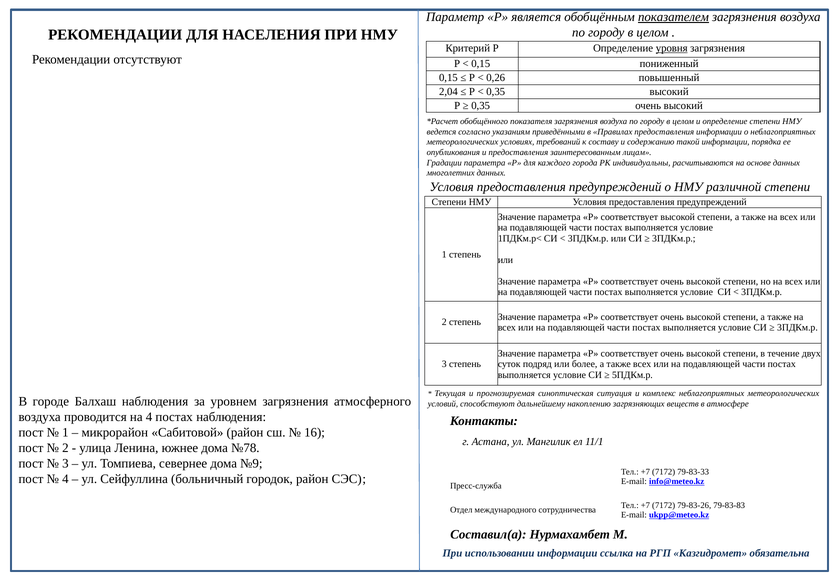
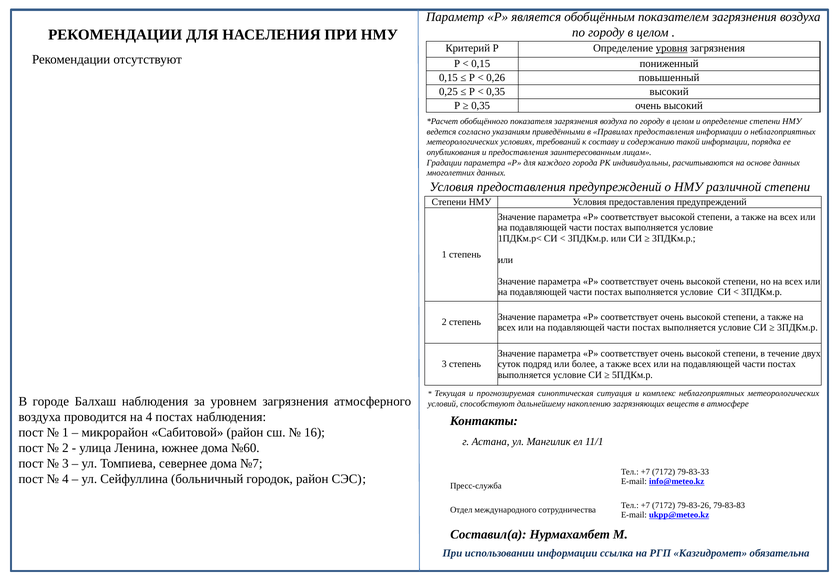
показателем underline: present -> none (673, 17)
2,04: 2,04 -> 0,25 (448, 92)
№78: №78 -> №60 (245, 448)
№9: №9 -> №7 (251, 464)
